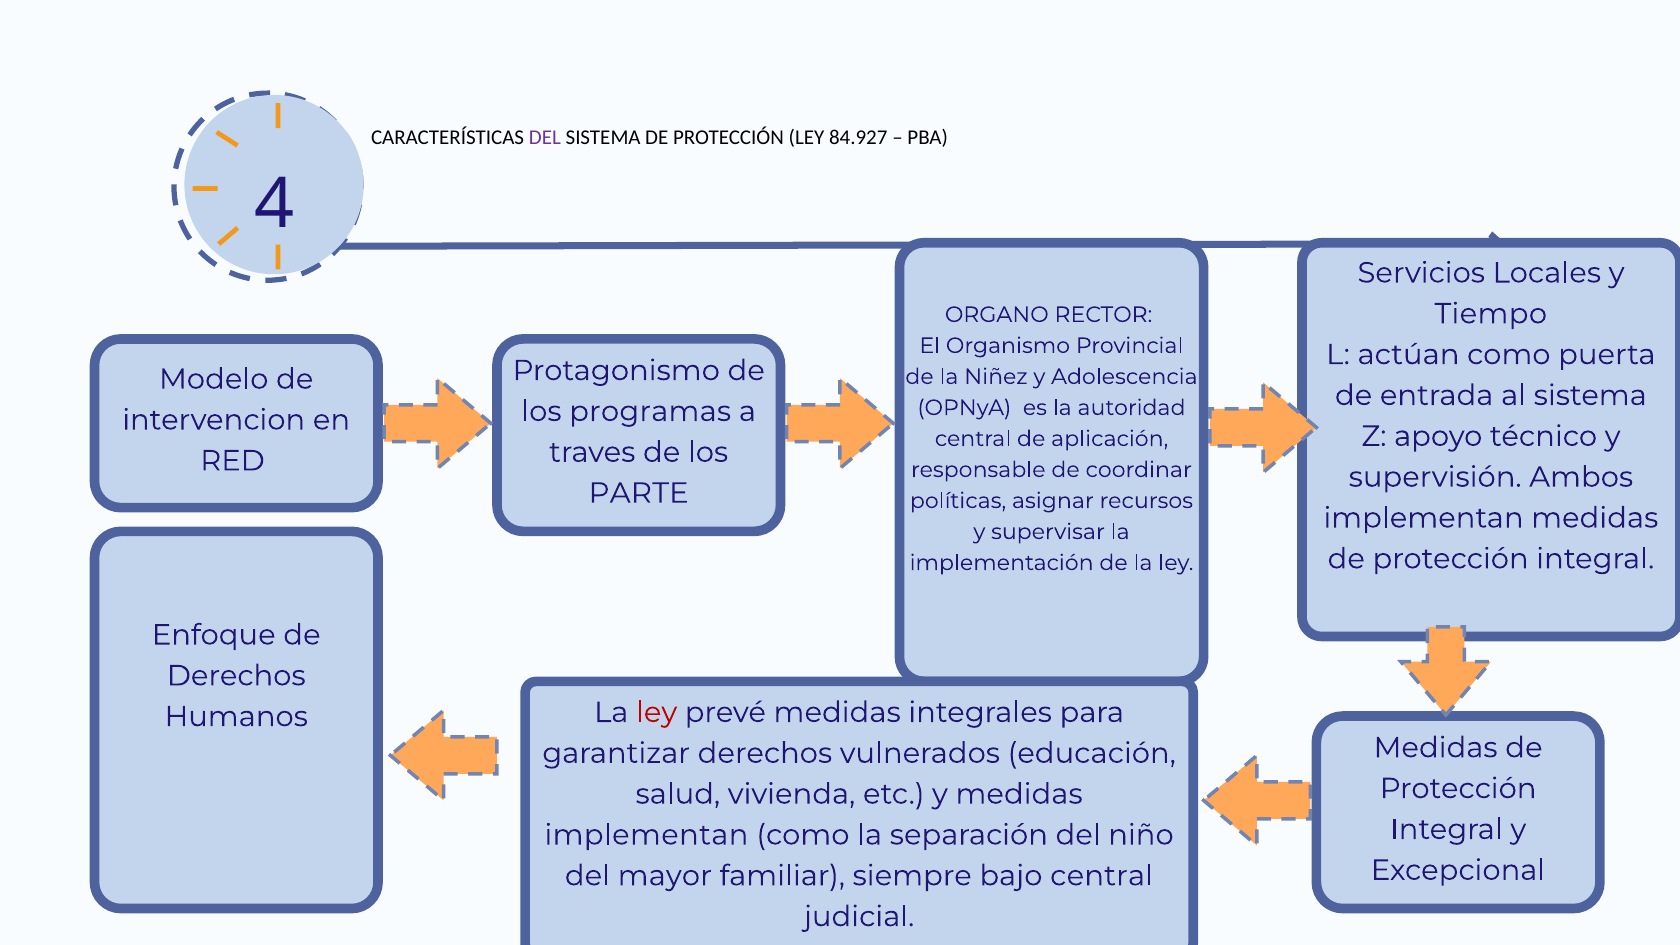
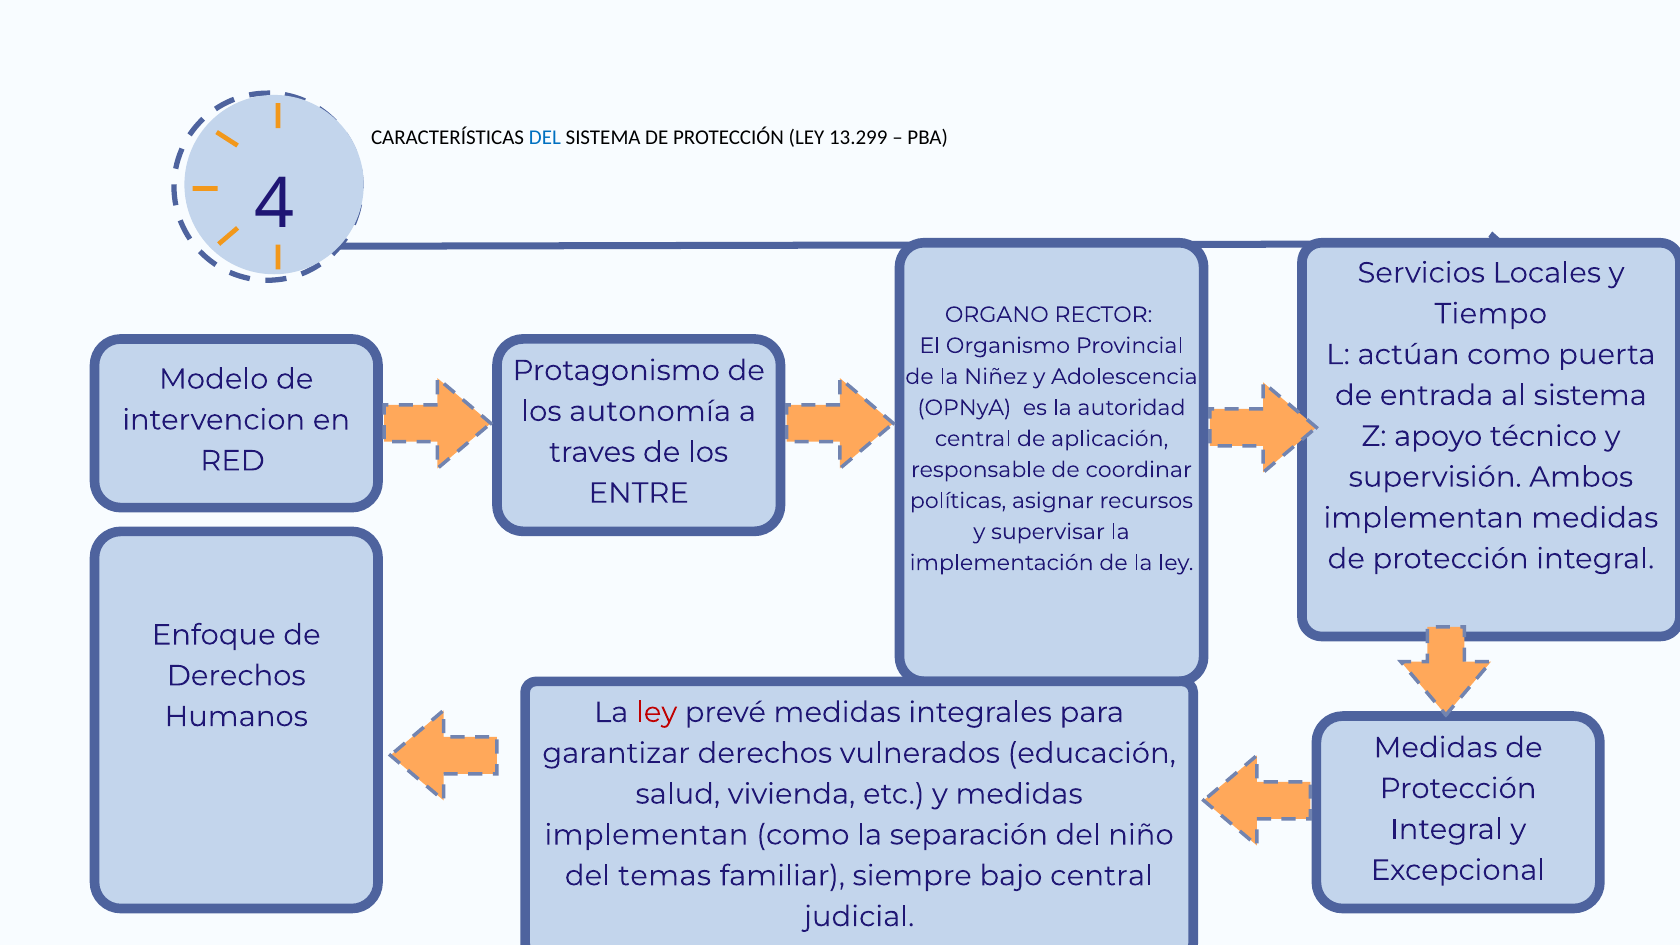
DEL colour: purple -> blue (545, 138)
84.927: 84.927 -> 13.299 (858, 138)
programas: programas -> autonomía (650, 411)
PARTE: PARTE -> ENTRE (639, 493)
mayor: mayor -> temas (665, 876)
